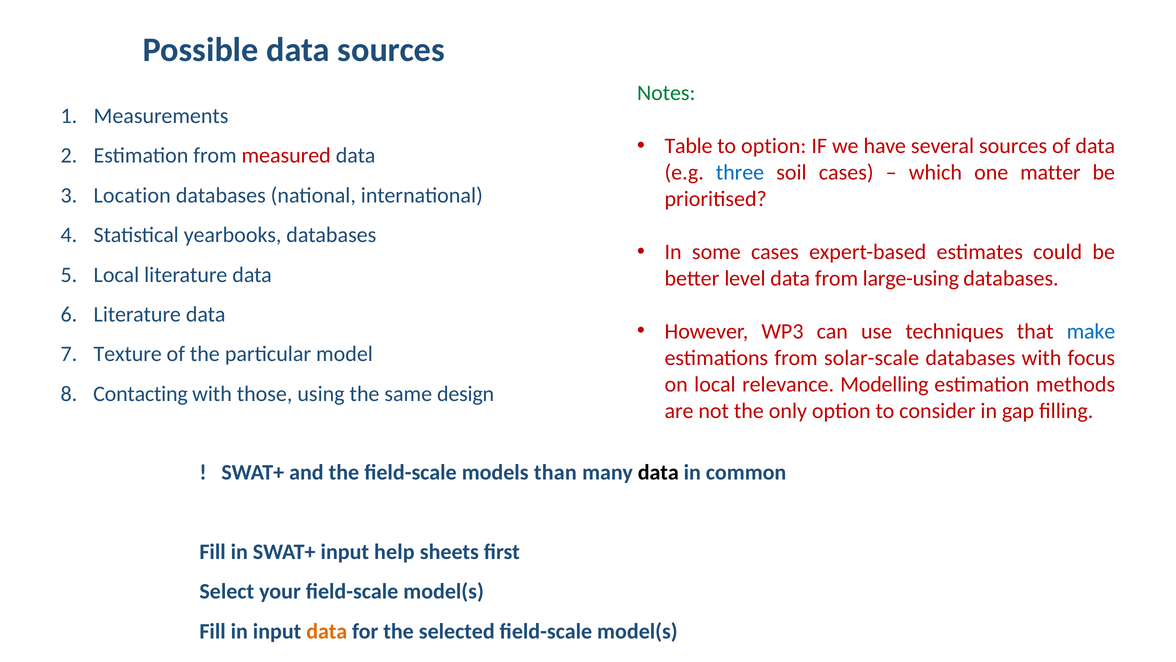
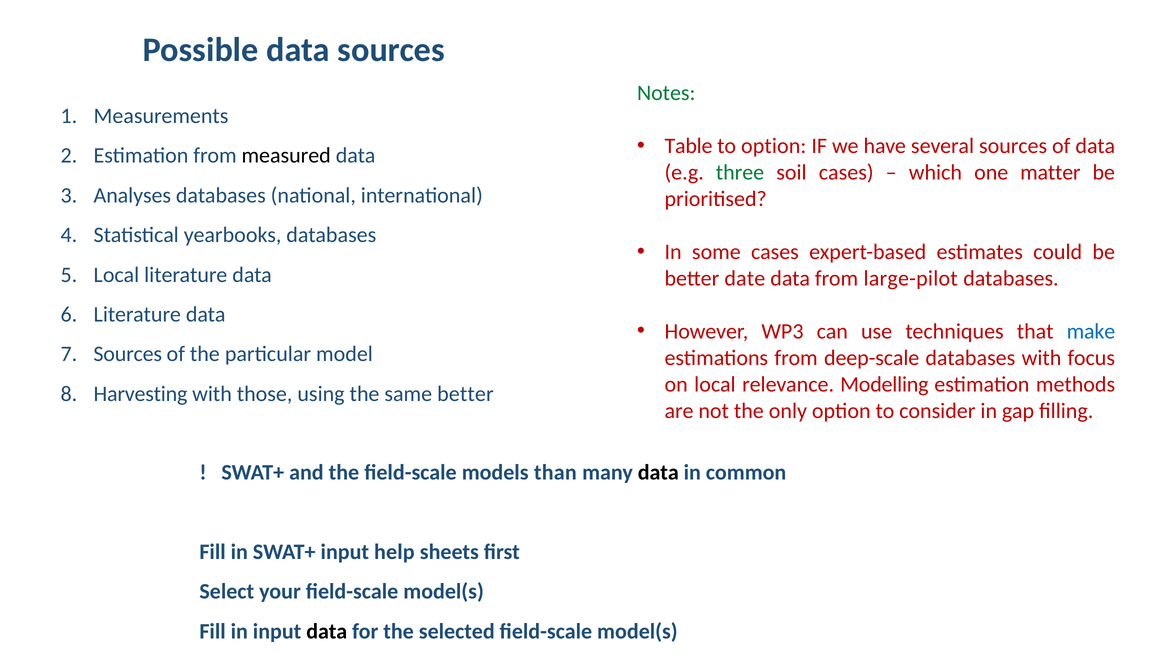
measured colour: red -> black (286, 155)
three colour: blue -> green (740, 172)
Location: Location -> Analyses (132, 195)
level: level -> date (745, 278)
large-using: large-using -> large-pilot (911, 278)
Texture: Texture -> Sources (128, 354)
solar-scale: solar-scale -> deep-scale (872, 358)
Contacting: Contacting -> Harvesting (140, 394)
same design: design -> better (465, 394)
data colour: orange -> black (327, 631)
